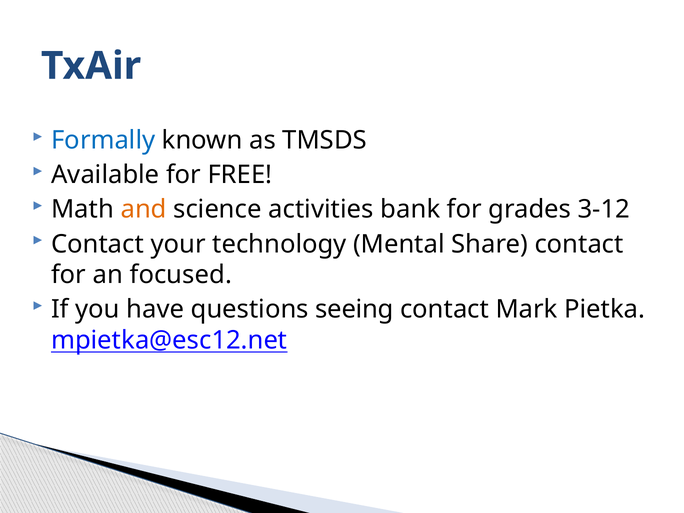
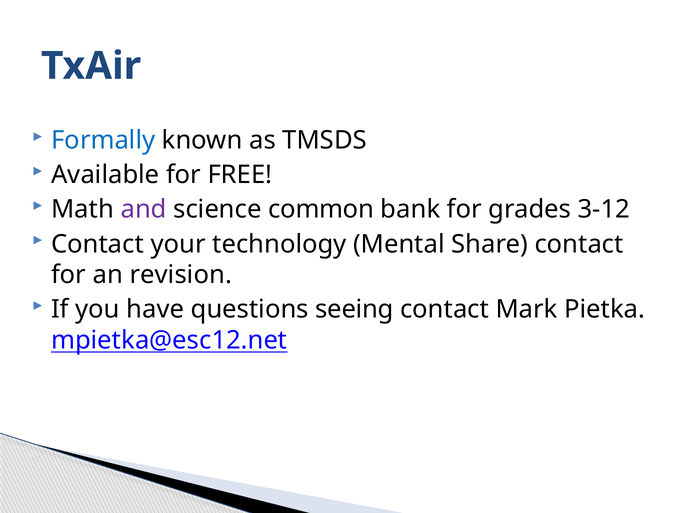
and colour: orange -> purple (144, 209)
activities: activities -> common (321, 209)
focused: focused -> revision (181, 275)
